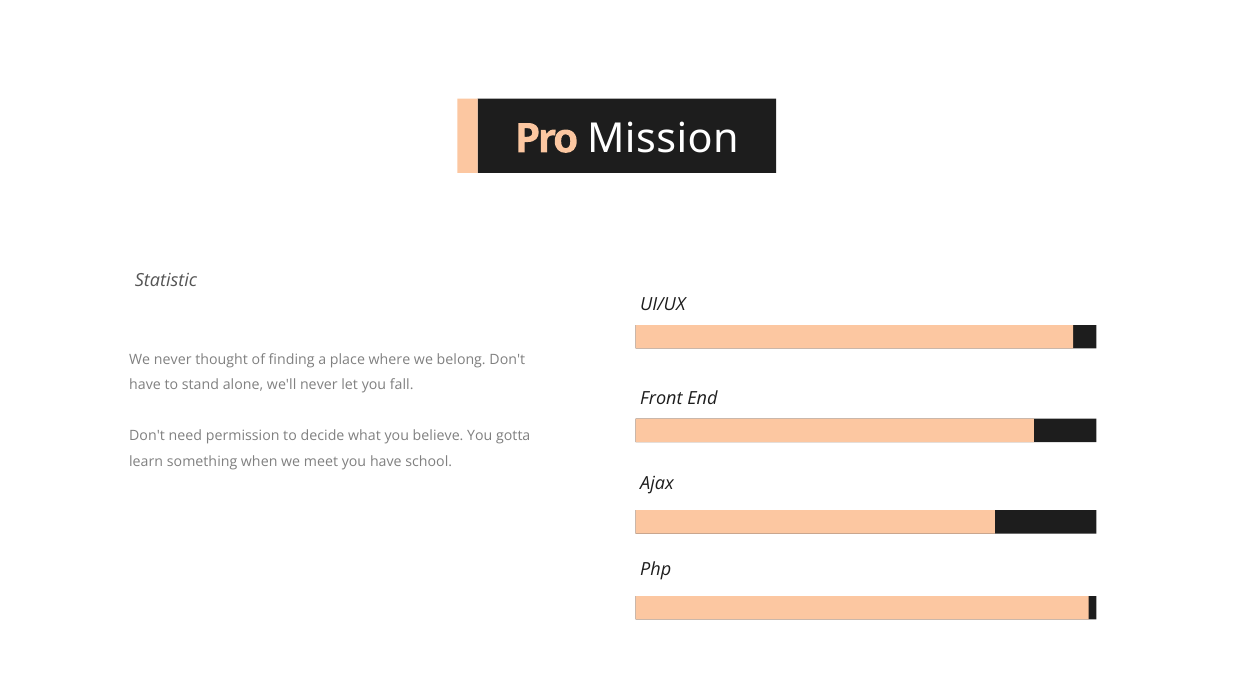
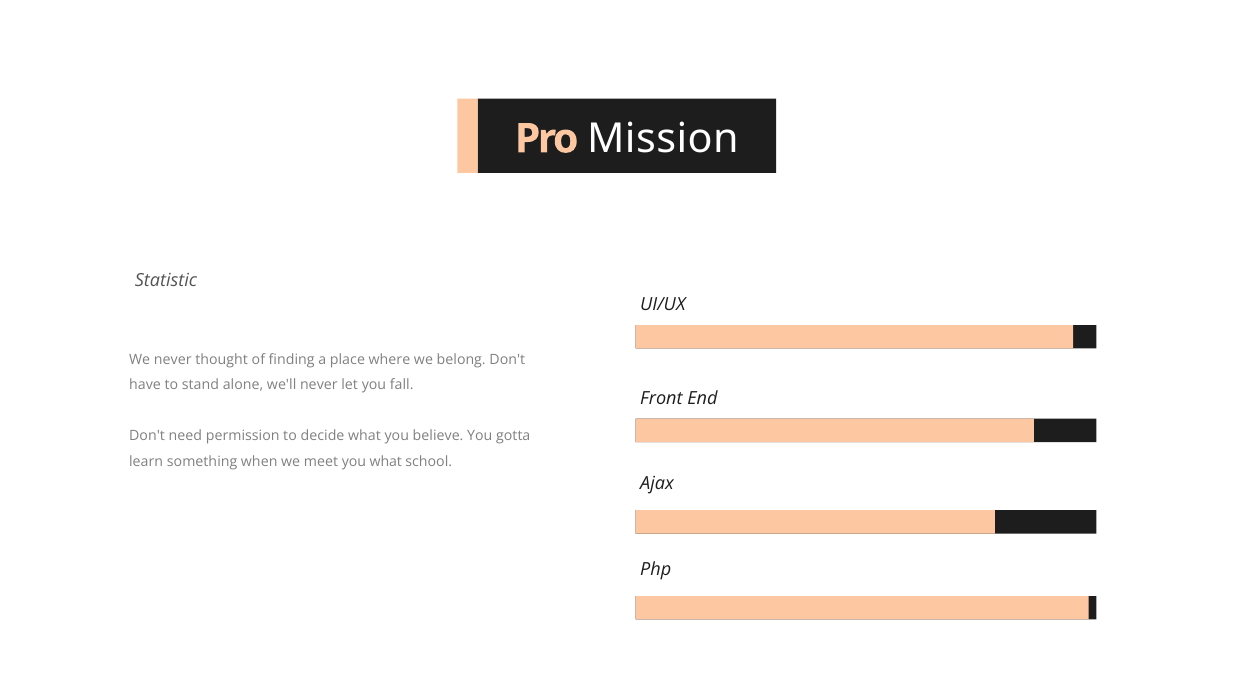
you have: have -> what (386, 462)
